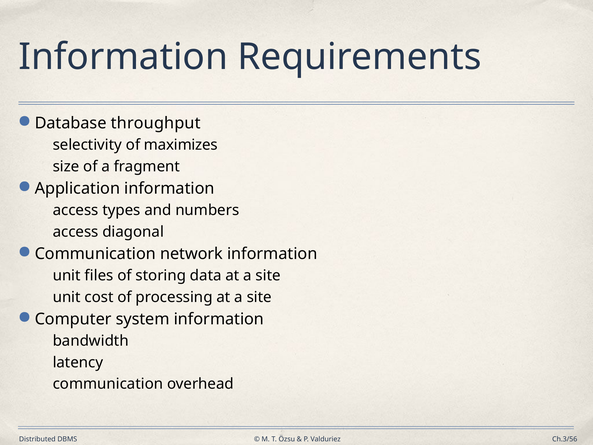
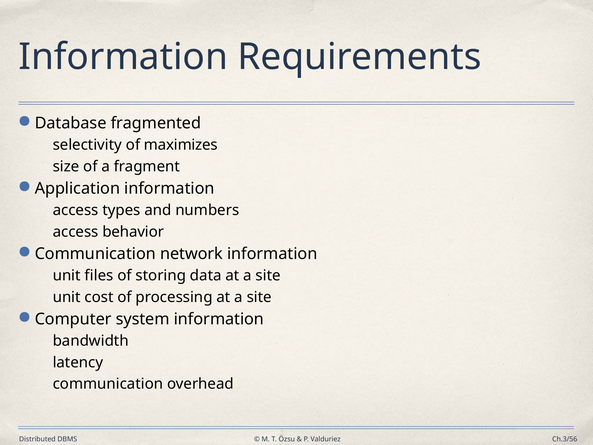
throughput: throughput -> fragmented (156, 123)
diagonal: diagonal -> behavior (133, 232)
